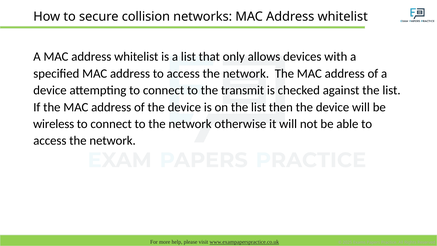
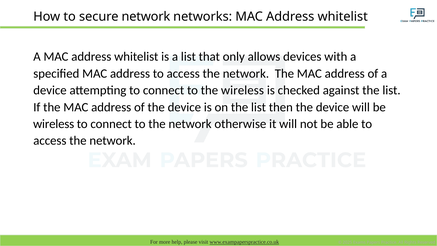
secure collision: collision -> network (146, 17)
the transmit: transmit -> wireless (242, 90)
